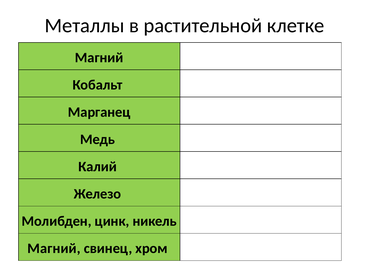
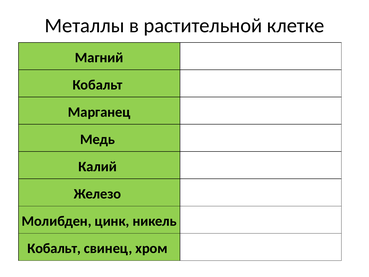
Магний: Магний -> Кобальт (54, 248)
